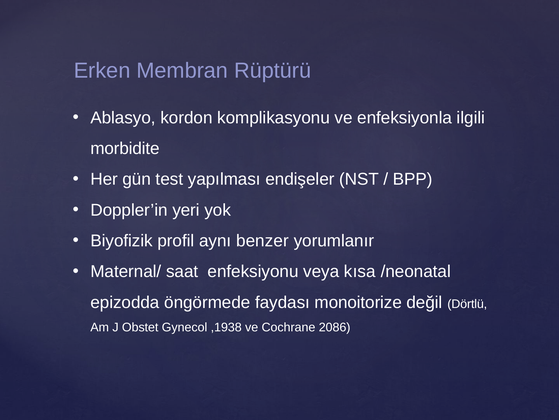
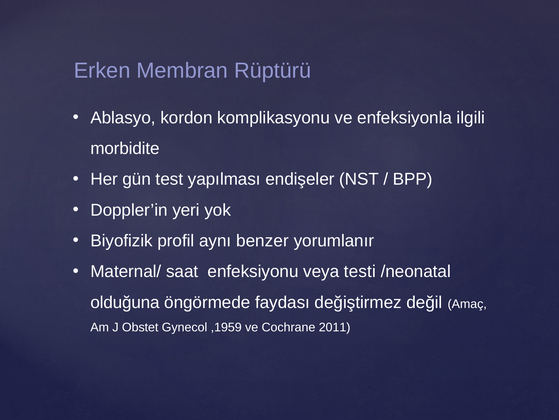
kısa: kısa -> testi (360, 271)
epizodda: epizodda -> olduğuna (125, 302)
monoitorize: monoitorize -> değiştirmez (358, 302)
Dörtlü: Dörtlü -> Amaç (467, 303)
,1938: ,1938 -> ,1959 (226, 327)
2086: 2086 -> 2011 (335, 327)
